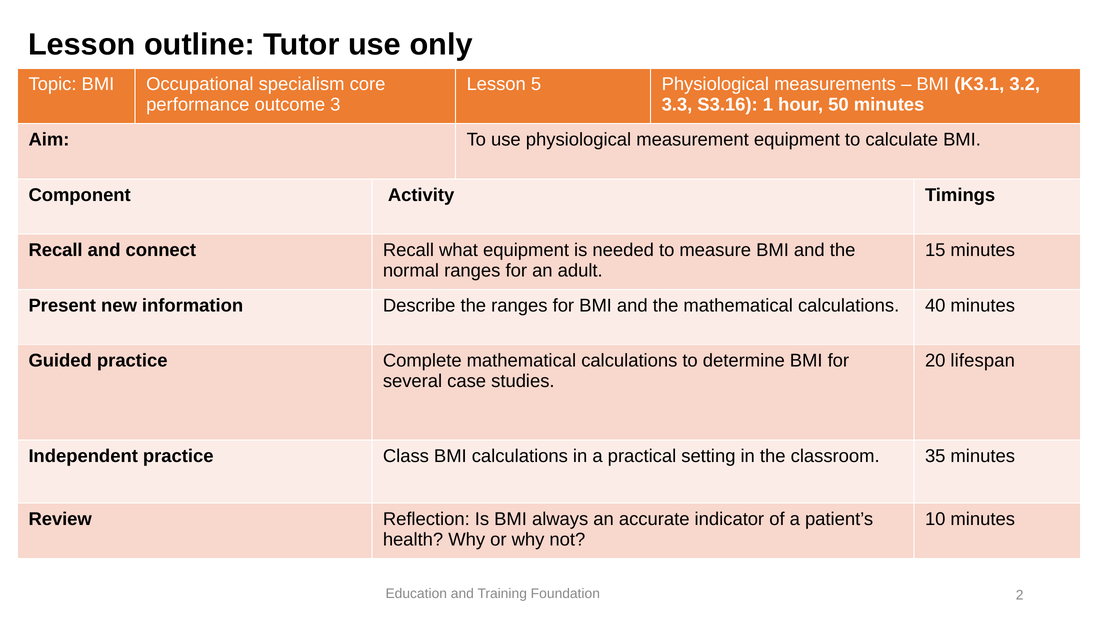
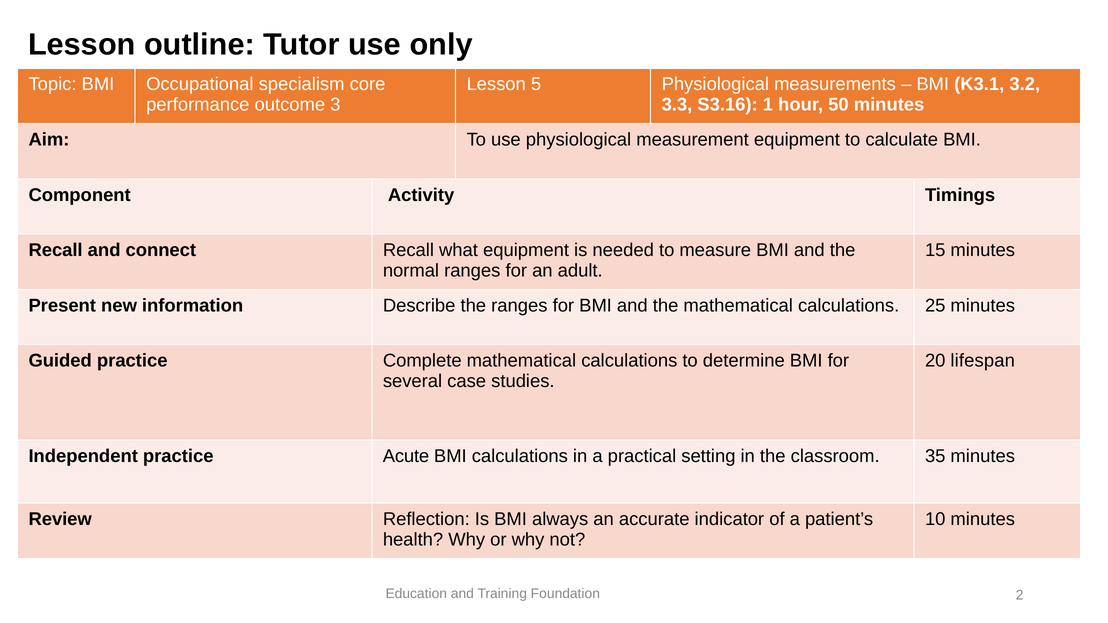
40: 40 -> 25 (935, 306)
Class: Class -> Acute (406, 456)
